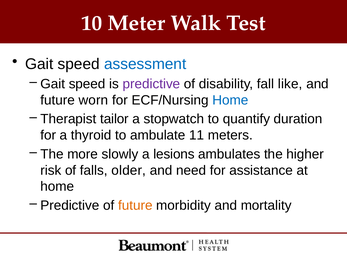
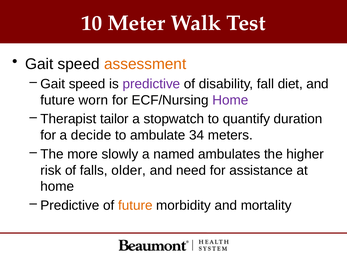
assessment colour: blue -> orange (145, 64)
like: like -> diet (290, 84)
Home colour: blue -> purple (230, 100)
thyroid: thyroid -> decide (91, 135)
11: 11 -> 34 (197, 135)
lesions: lesions -> named (174, 154)
